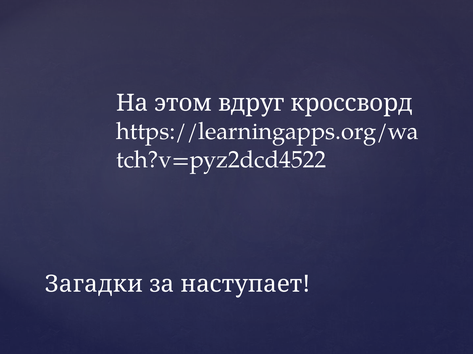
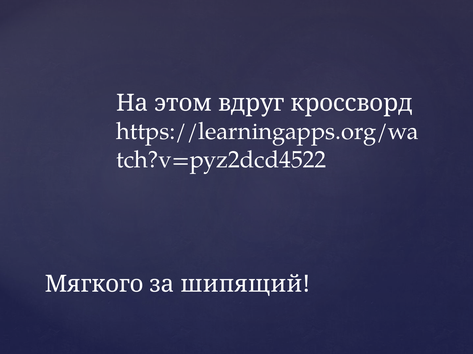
Загадки: Загадки -> Мягкого (94, 285)
наступает: наступает -> шипящий (245, 285)
